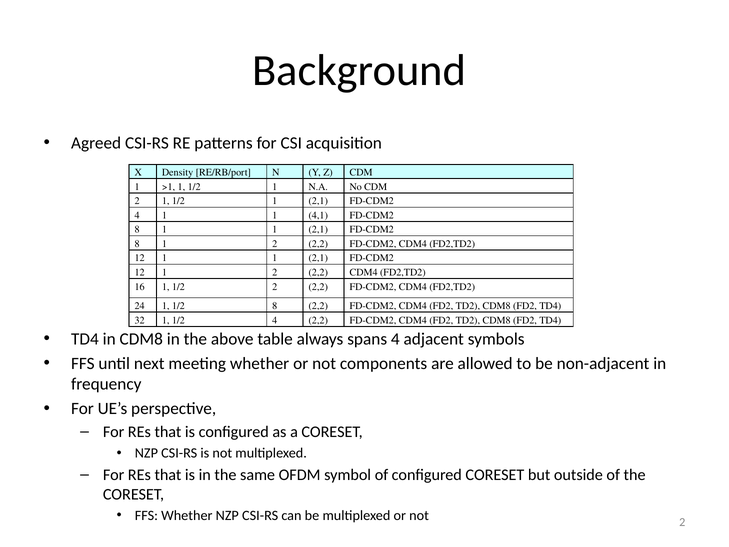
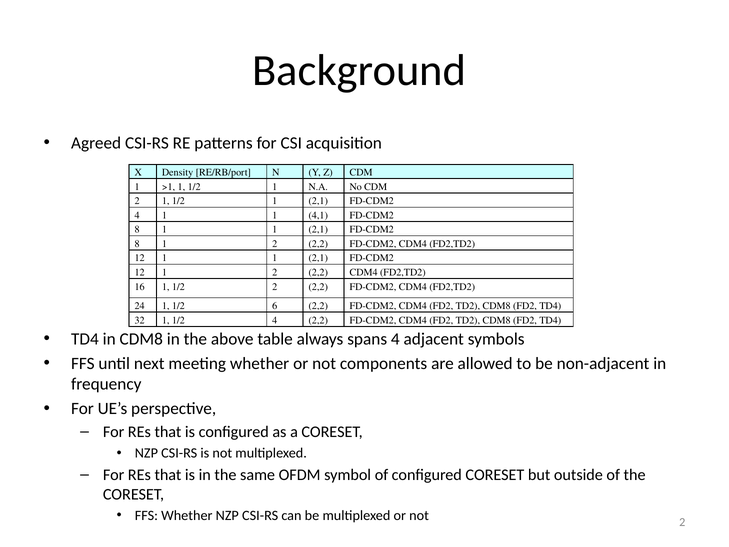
1/2 8: 8 -> 6 (275, 306)
